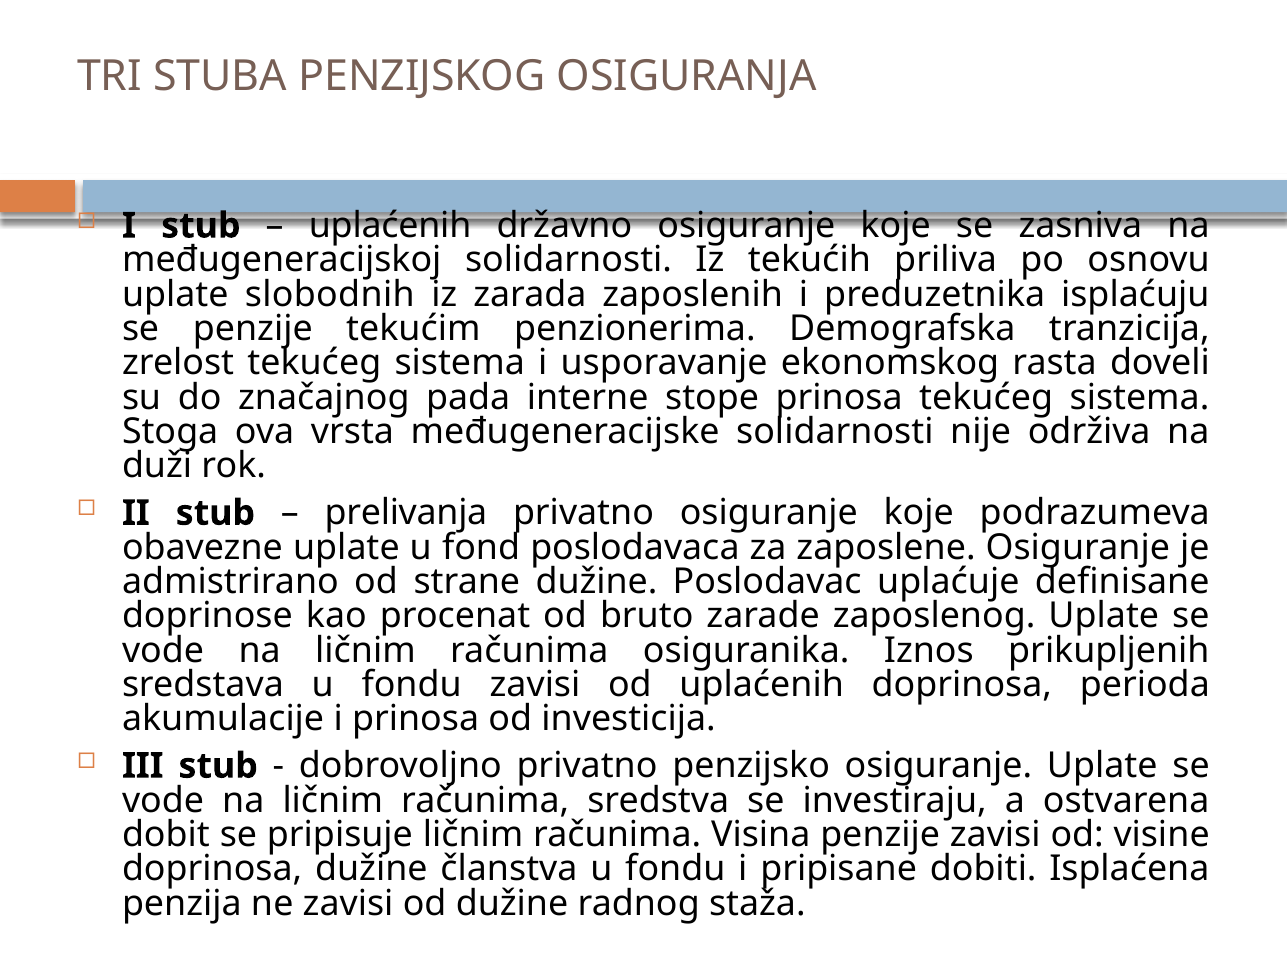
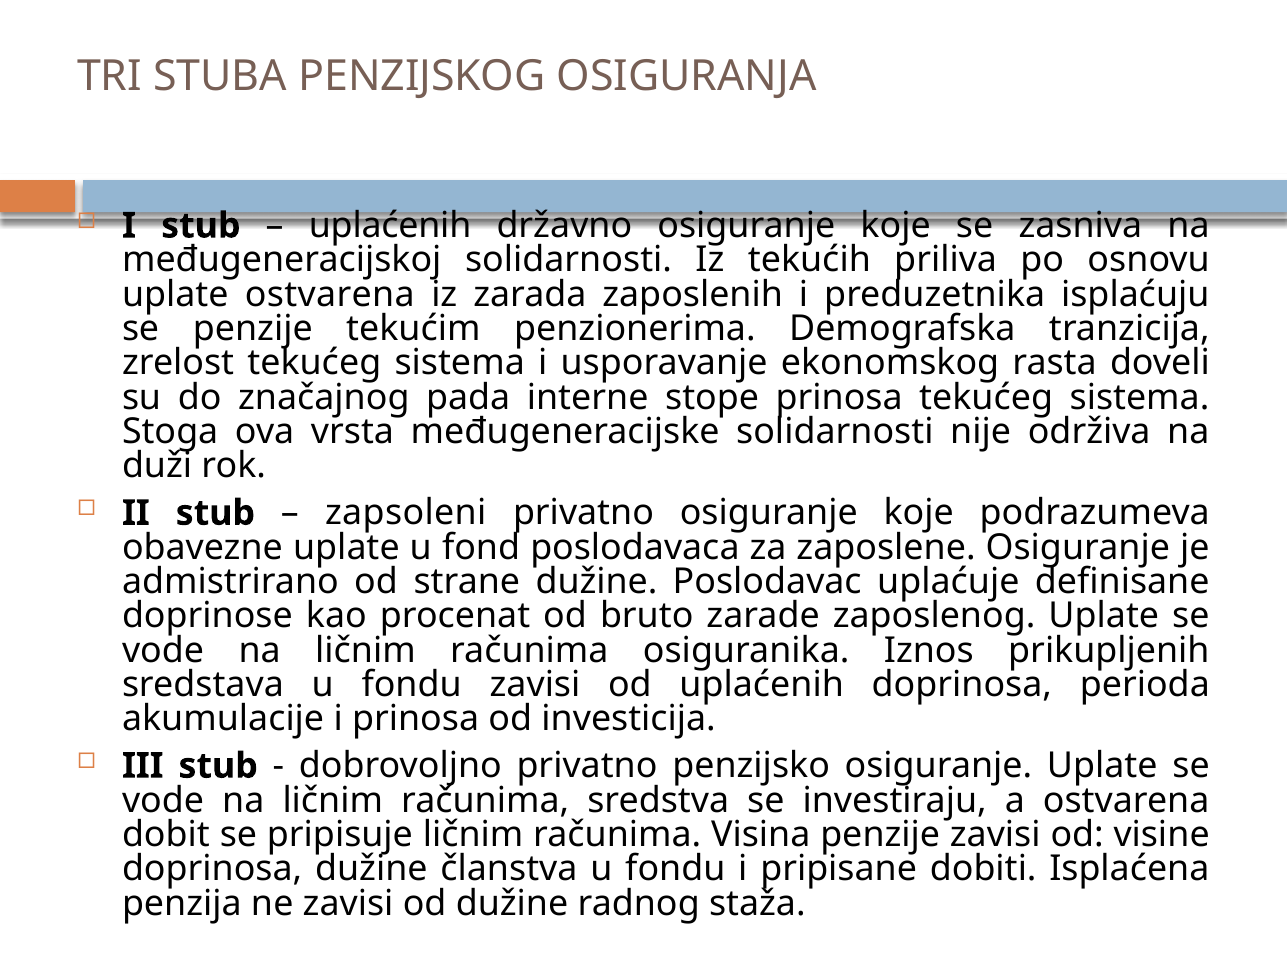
uplate slobodnih: slobodnih -> ostvarena (330, 294)
prelivanja: prelivanja -> zapsoleni (406, 513)
